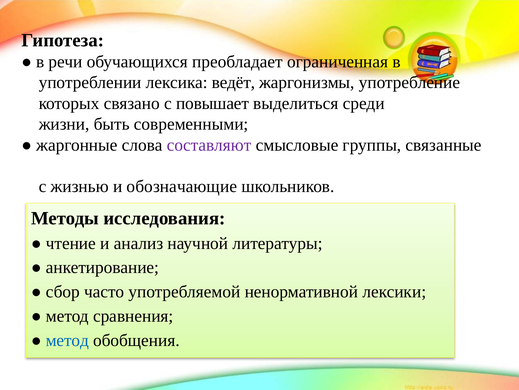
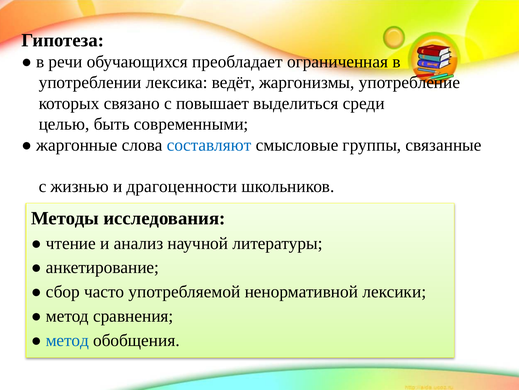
жизни: жизни -> целью (64, 124)
составляют colour: purple -> blue (209, 145)
обозначающие: обозначающие -> драгоценности (182, 186)
